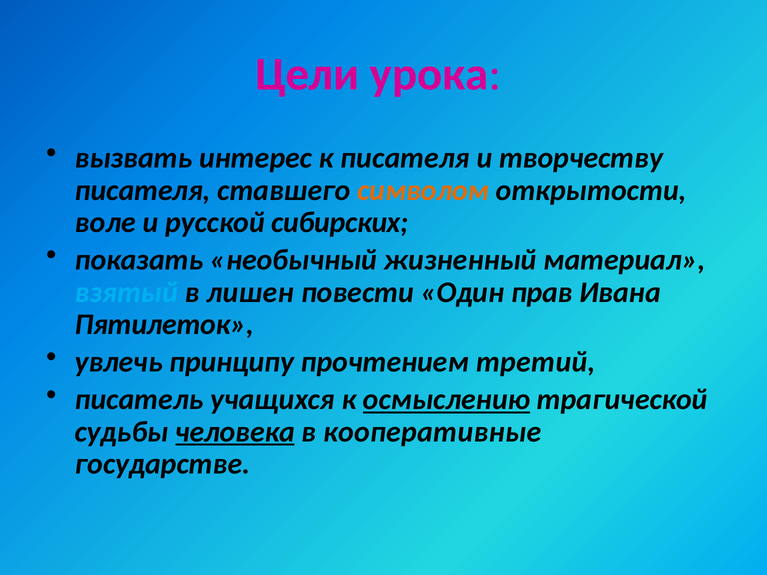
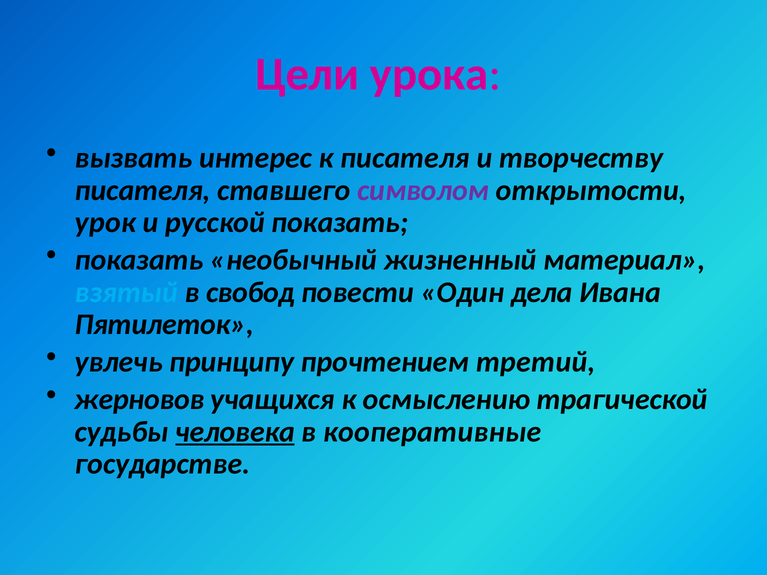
символом colour: orange -> purple (423, 190)
воле: воле -> урок (105, 222)
русской сибирских: сибирских -> показать (340, 222)
лишен: лишен -> свобод (250, 292)
прав: прав -> дела (542, 292)
писатель: писатель -> жерновов (139, 400)
осмыслению underline: present -> none (447, 400)
